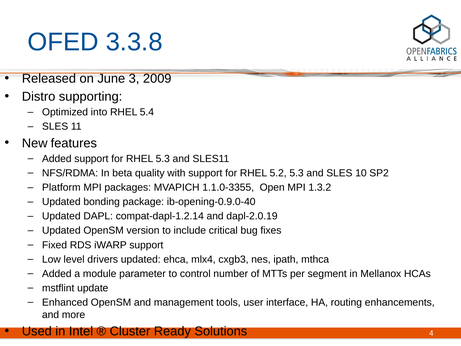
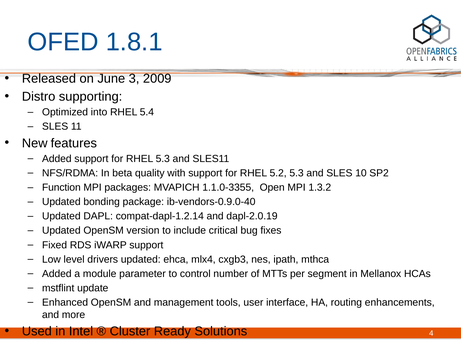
3.3.8: 3.3.8 -> 1.8.1 (134, 42)
Platform: Platform -> Function (61, 187)
ib-opening-0.9.0-40: ib-opening-0.9.0-40 -> ib-vendors-0.9.0-40 (211, 202)
